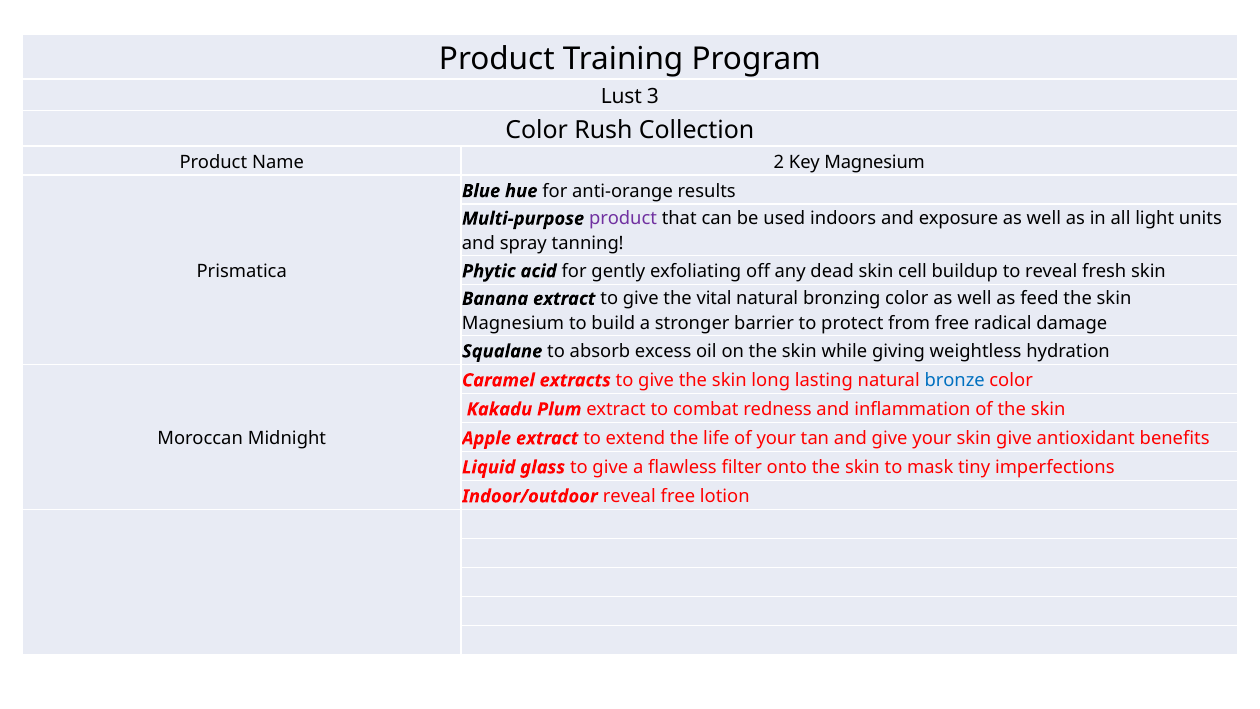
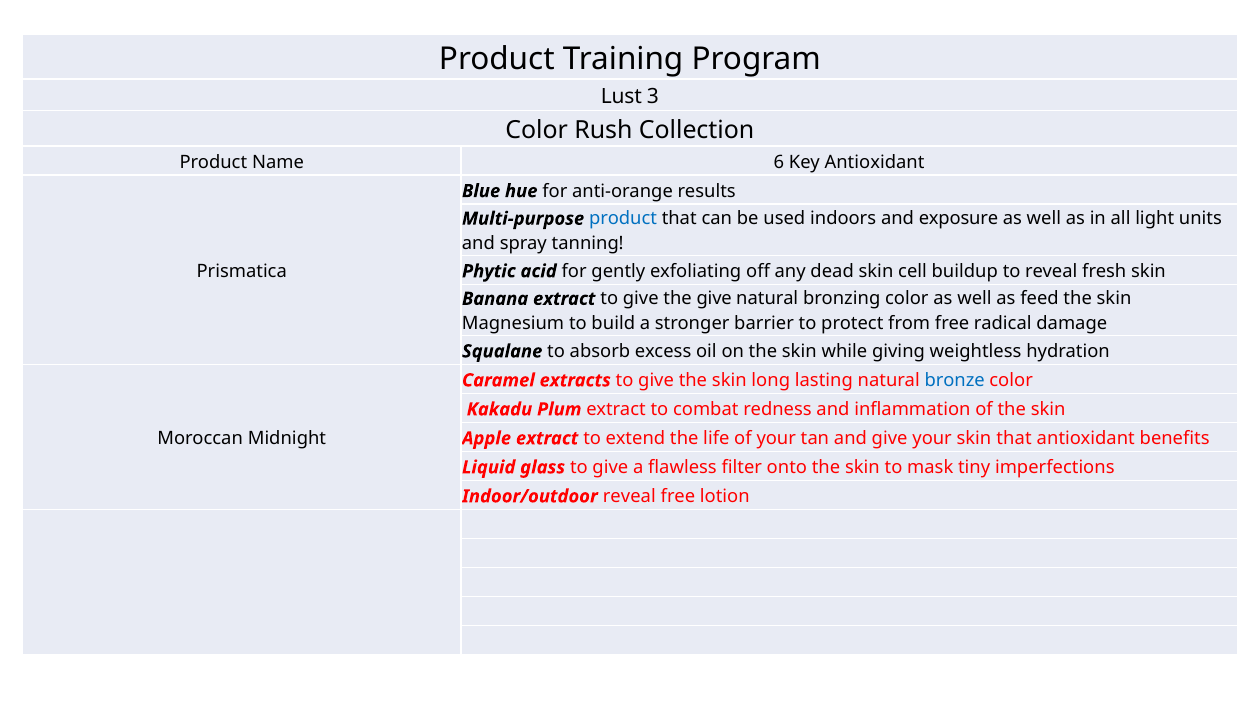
2: 2 -> 6 (779, 162)
Key Magnesium: Magnesium -> Antioxidant (874, 162)
product colour: purple -> blue (623, 219)
the vital: vital -> give (714, 299)
skin give: give -> that (1014, 438)
